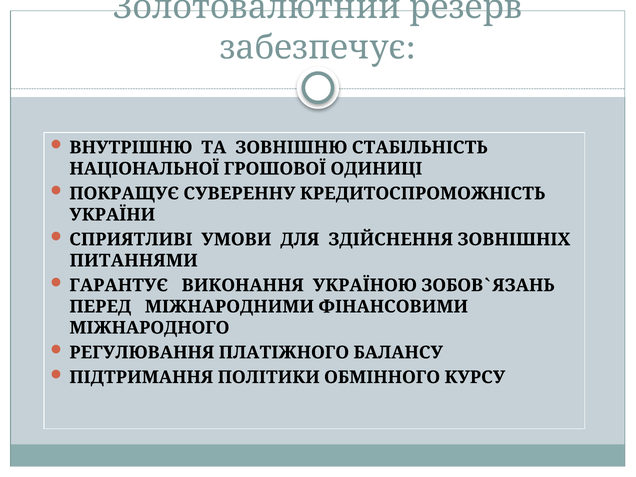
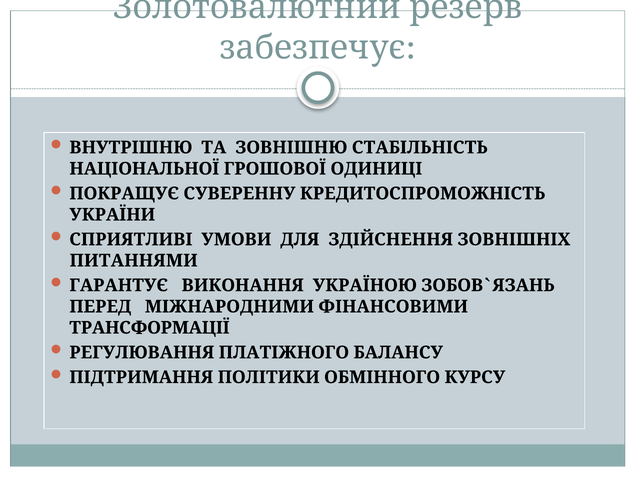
МІЖНАРОДНОГО: МІЖНАРОДНОГО -> ТРАНСФОРМАЦІЇ (149, 328)
